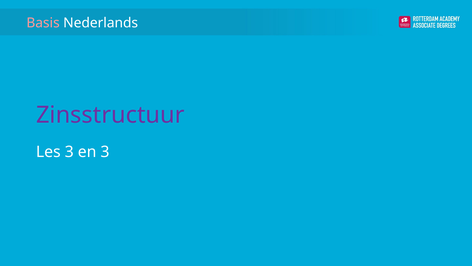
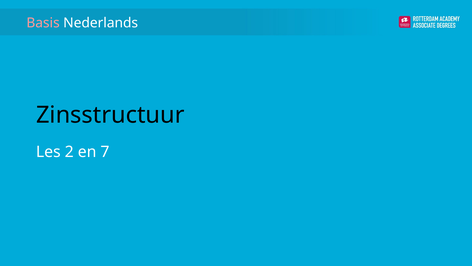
Zinsstructuur colour: purple -> black (110, 115)
Les 3: 3 -> 2 (69, 152)
en 3: 3 -> 7 (105, 152)
